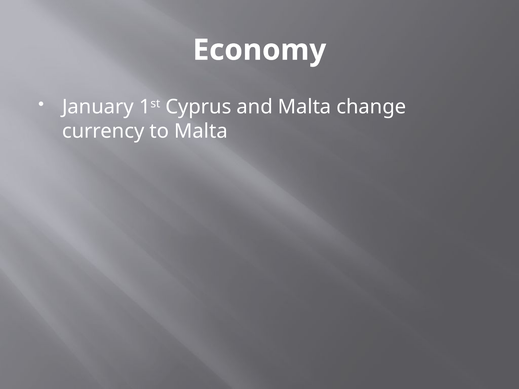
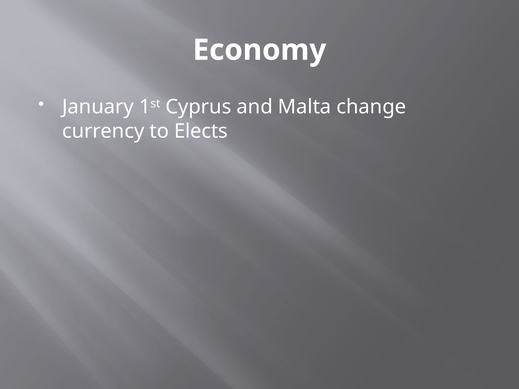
to Malta: Malta -> Elects (201, 131)
